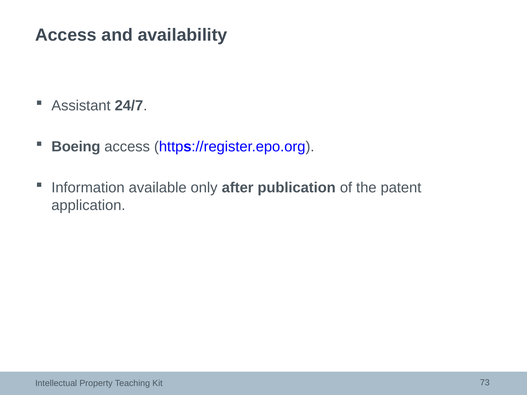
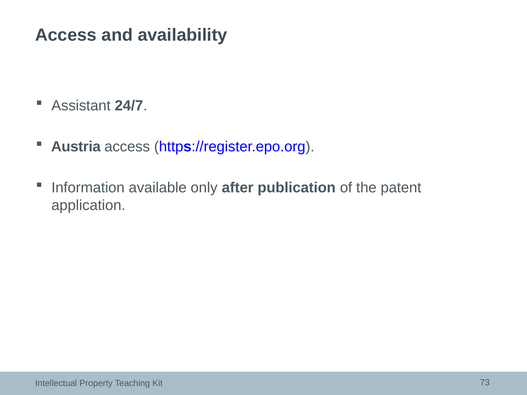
Boeing: Boeing -> Austria (76, 147)
